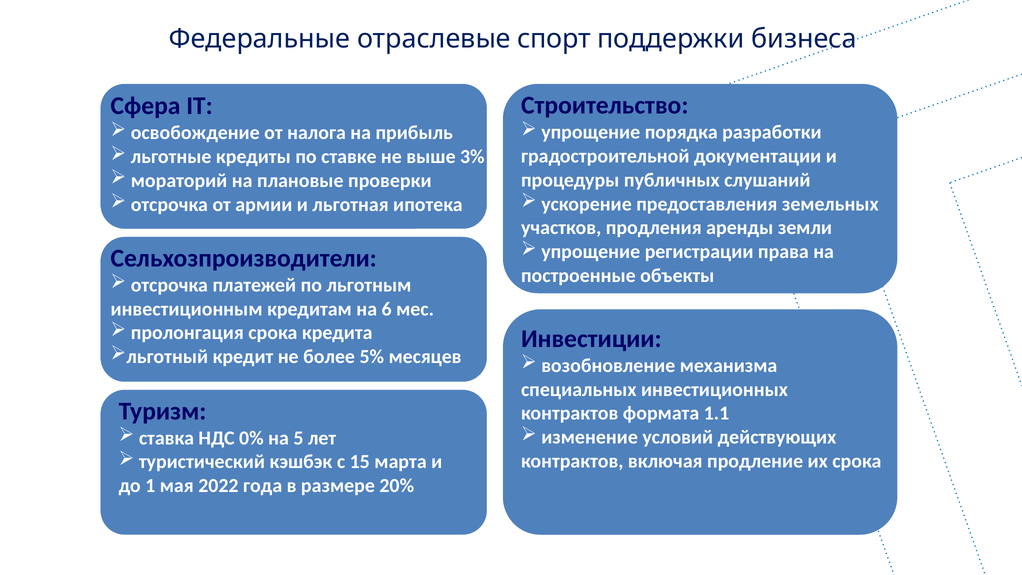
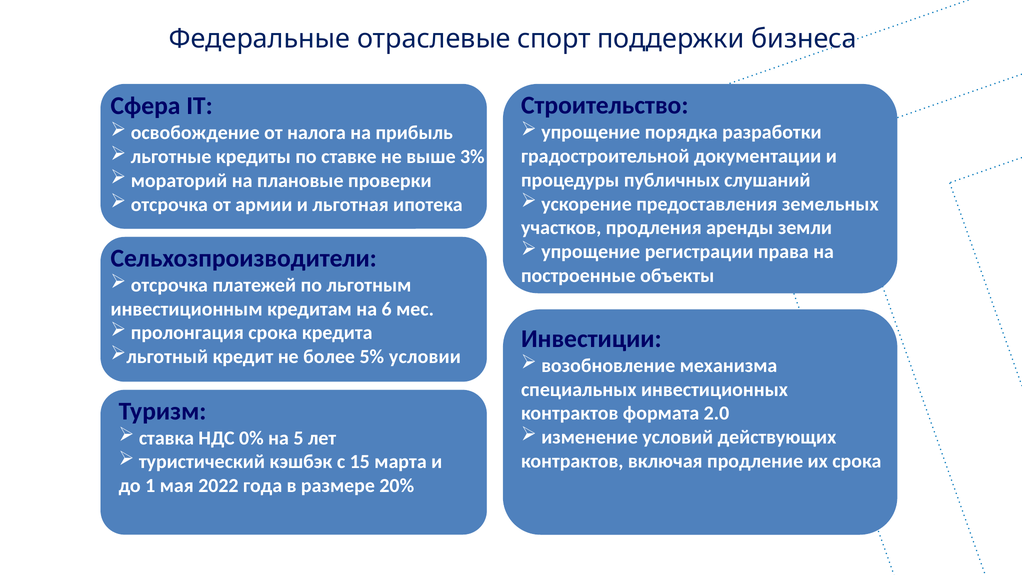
месяцев: месяцев -> условии (425, 357)
1.1: 1.1 -> 2.0 (716, 413)
